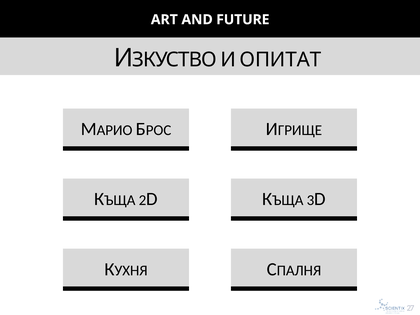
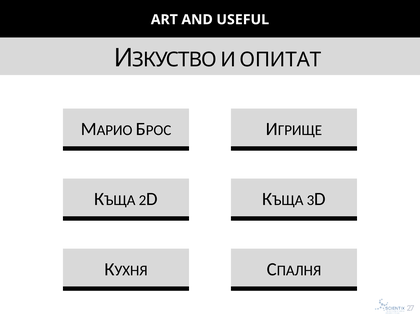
FUTURE: FUTURE -> USEFUL (243, 20)
